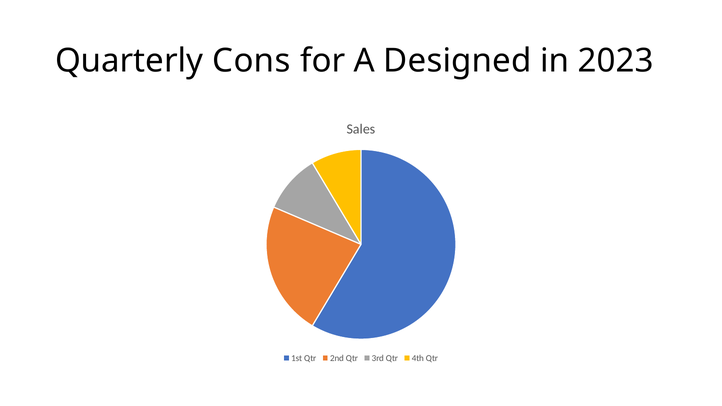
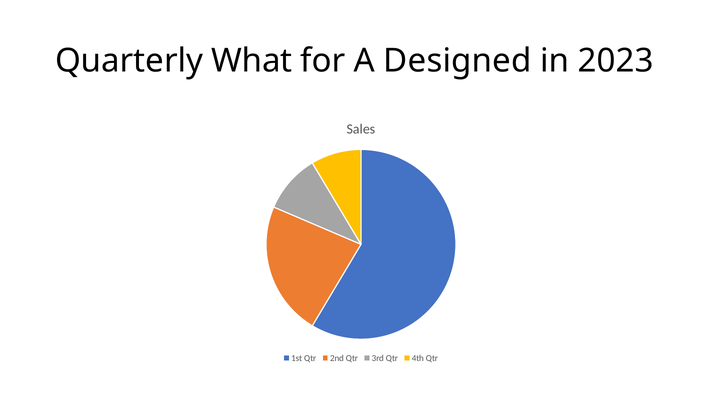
Cons: Cons -> What (252, 61)
